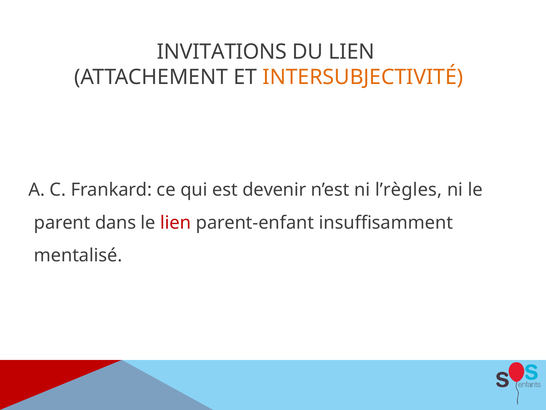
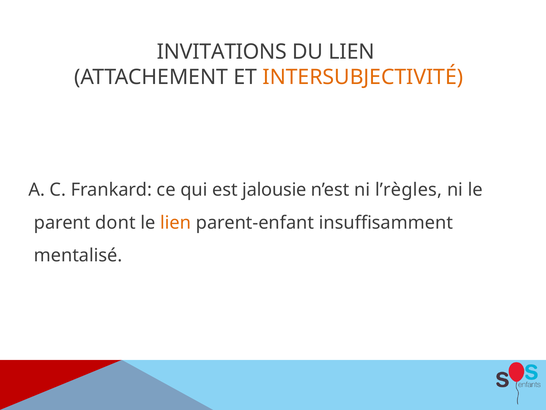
devenir: devenir -> jalousie (274, 190)
dans: dans -> dont (115, 222)
lien colour: red -> orange (176, 222)
